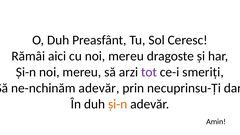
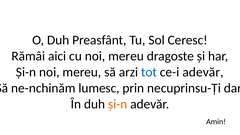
tot colour: purple -> blue (149, 72)
ce-i smeriți: smeriți -> adevăr (203, 72)
ne-nchinăm adevăr: adevăr -> lumesc (99, 88)
